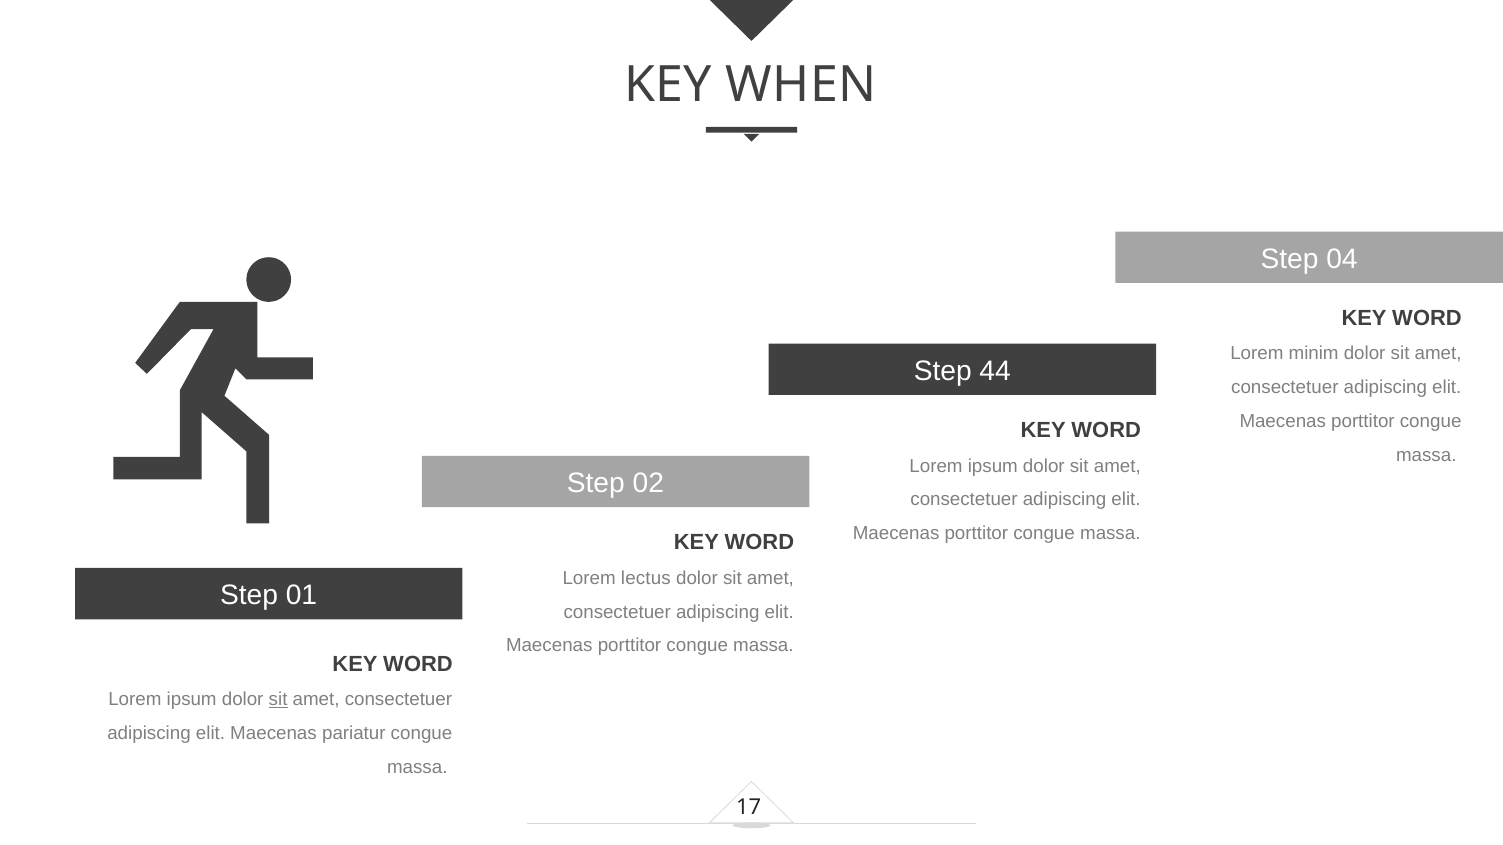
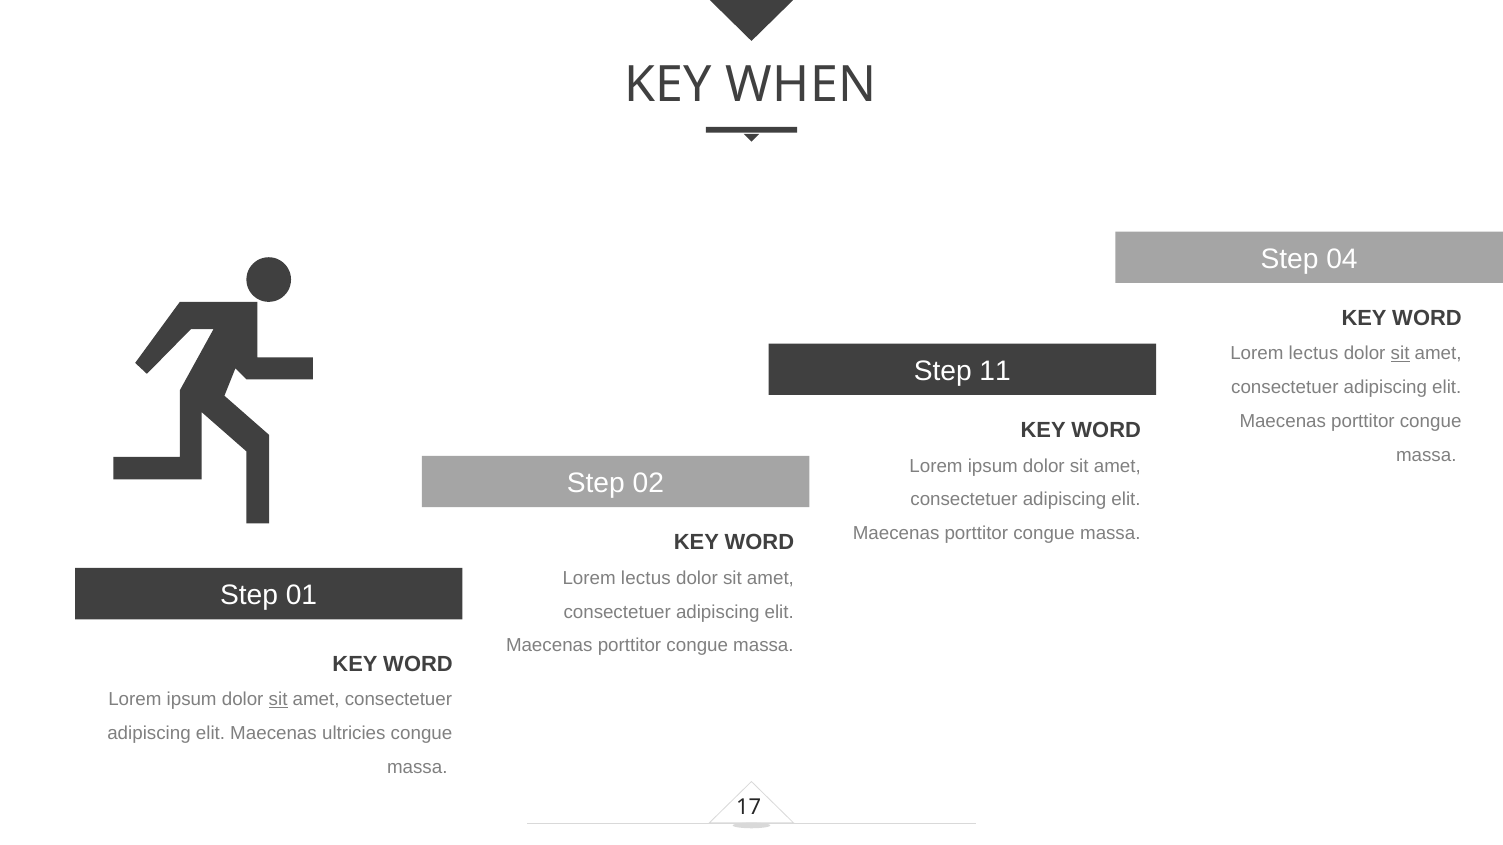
minim: minim -> lectus (1314, 354)
sit underline: none -> present (1400, 354)
44: 44 -> 11 (995, 372)
pariatur: pariatur -> ultricies (354, 733)
